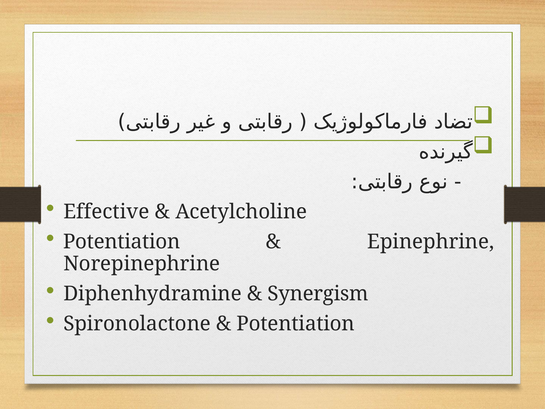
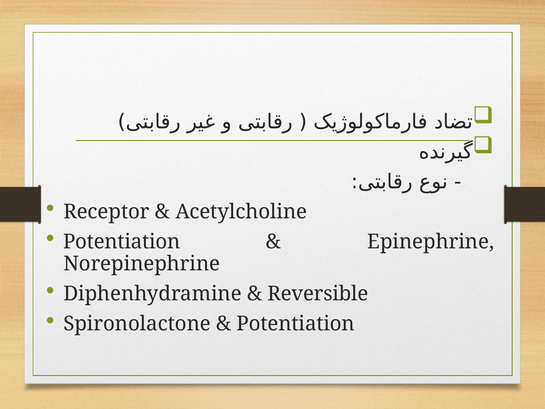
Effective: Effective -> Receptor (106, 212)
Synergism: Synergism -> Reversible (318, 294)
